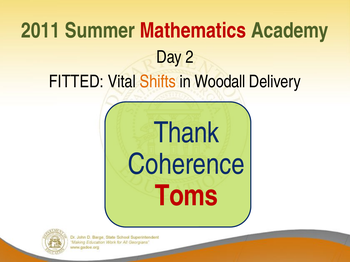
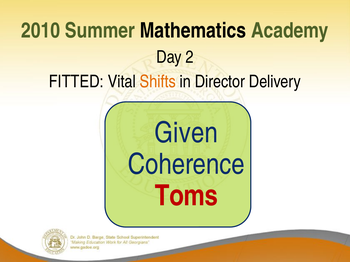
2011: 2011 -> 2010 (41, 31)
Mathematics colour: red -> black (193, 31)
Woodall: Woodall -> Director (220, 82)
Thank: Thank -> Given (186, 133)
